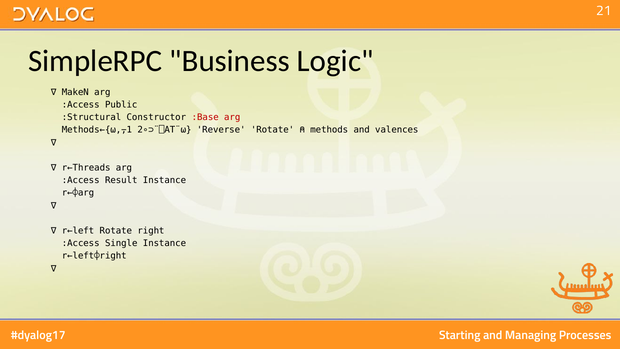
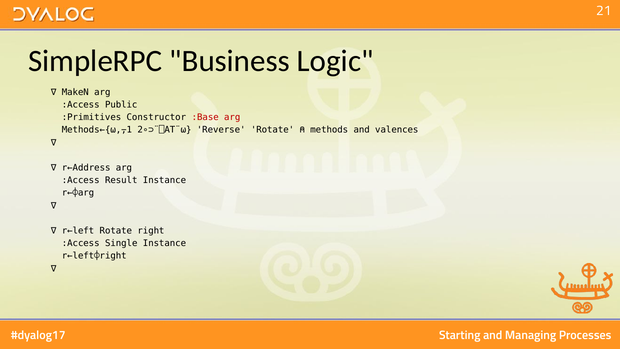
:Structural: :Structural -> :Primitives (92, 117)
r←Threads: r←Threads -> r←Address (86, 168)
